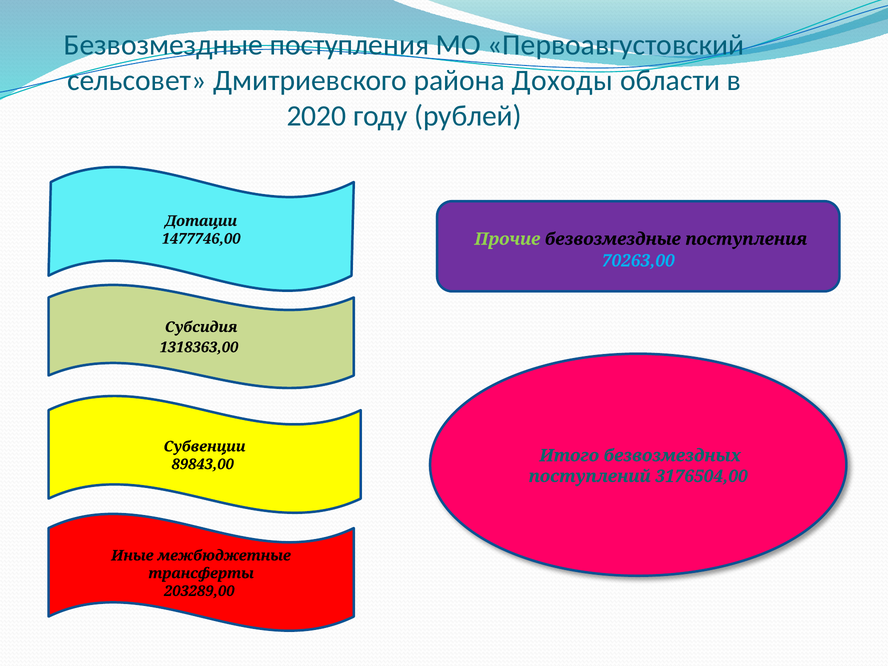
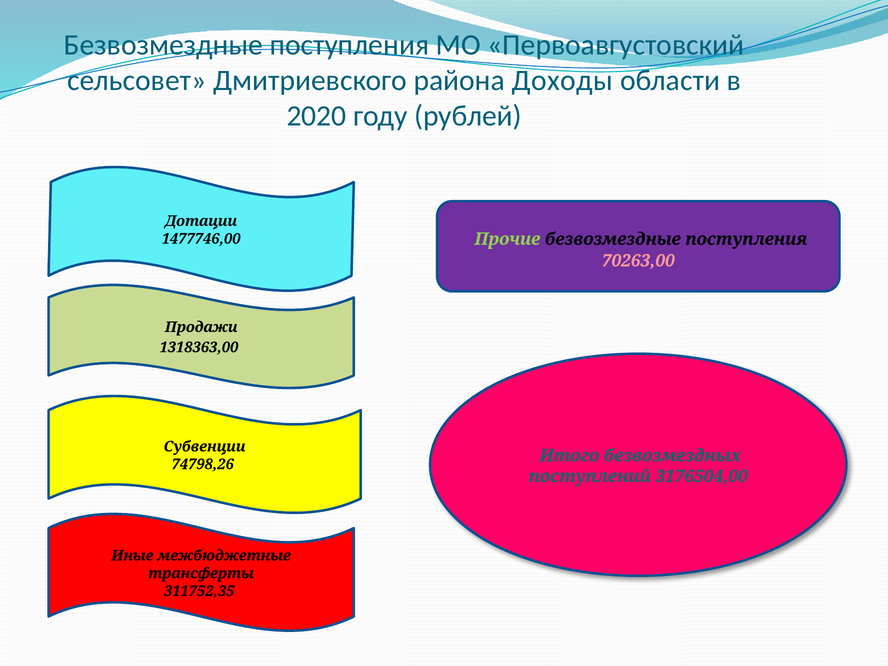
70263,00 colour: light blue -> pink (638, 261)
Субсидия: Субсидия -> Продажи (201, 327)
89843,00: 89843,00 -> 74798,26 (203, 464)
203289,00: 203289,00 -> 311752,35 (199, 591)
